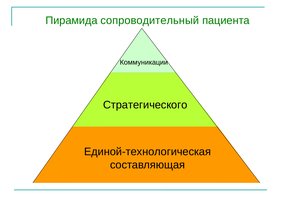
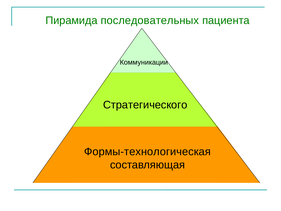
сопроводительный: сопроводительный -> последовательных (150, 20)
Единой-технологическая: Единой-технологическая -> Формы-технологическая (147, 152)
